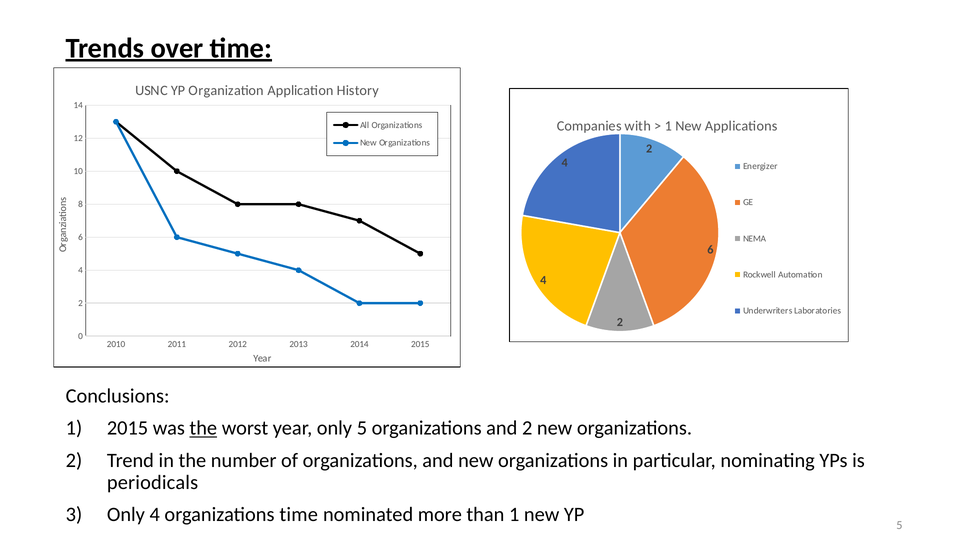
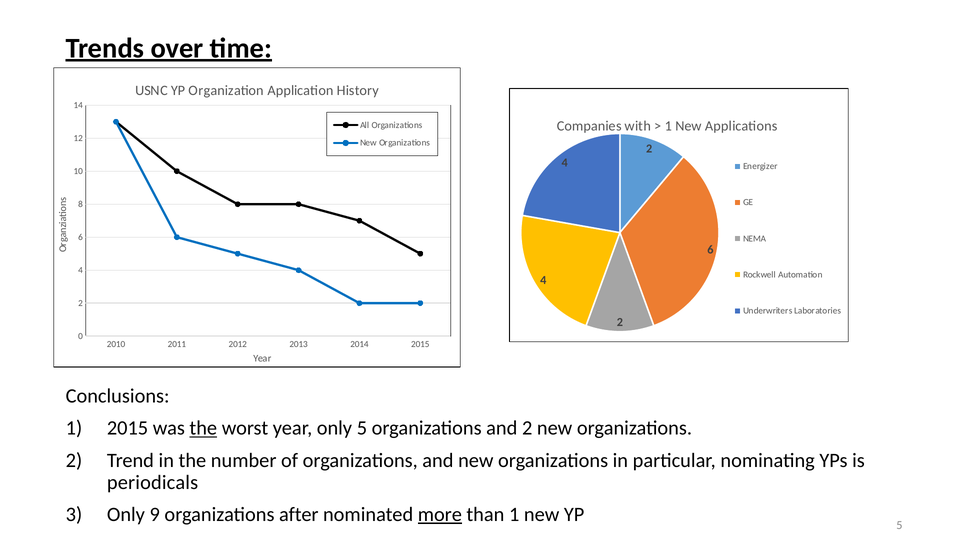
Only 4: 4 -> 9 (155, 514)
organizations time: time -> after (299, 514)
more underline: none -> present (440, 514)
